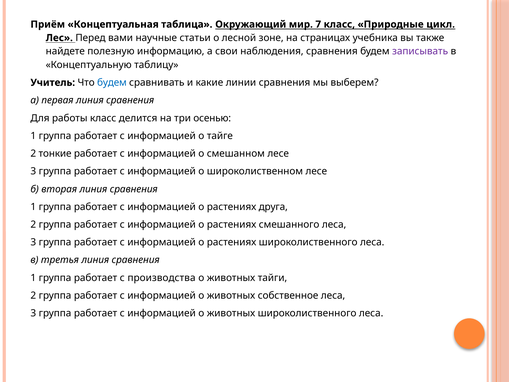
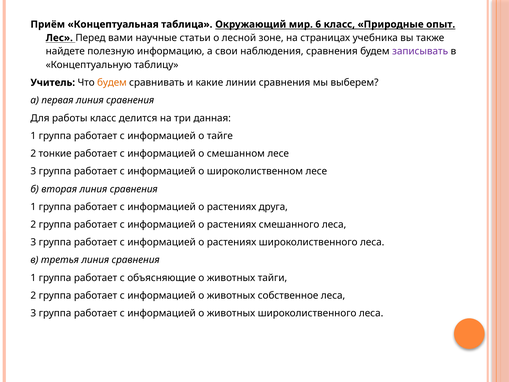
7: 7 -> 6 (318, 24)
цикл: цикл -> опыт (441, 24)
будем colour: blue -> orange (112, 83)
осенью: осенью -> данная (212, 118)
производства: производства -> объясняющие (162, 278)
